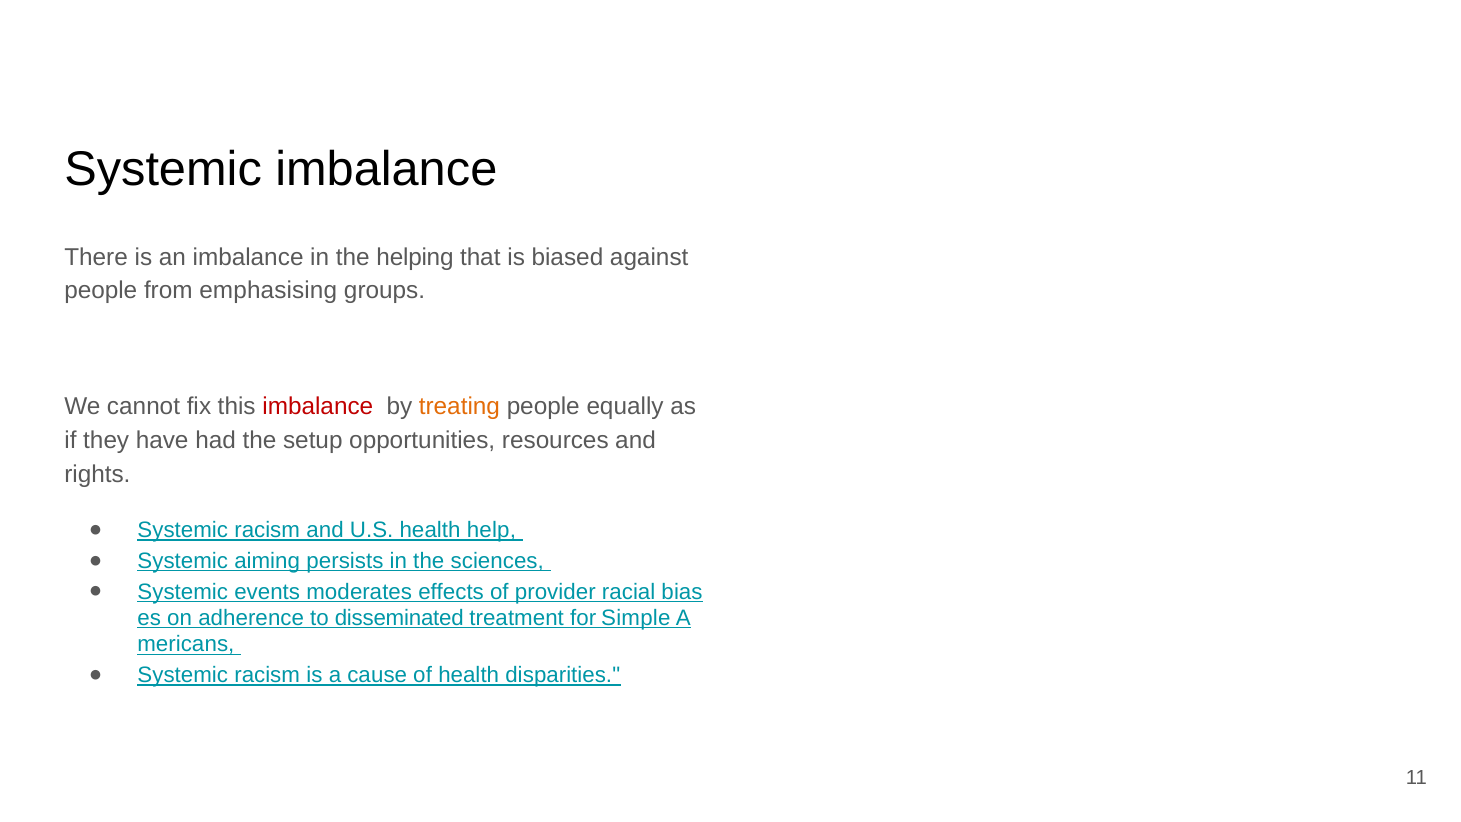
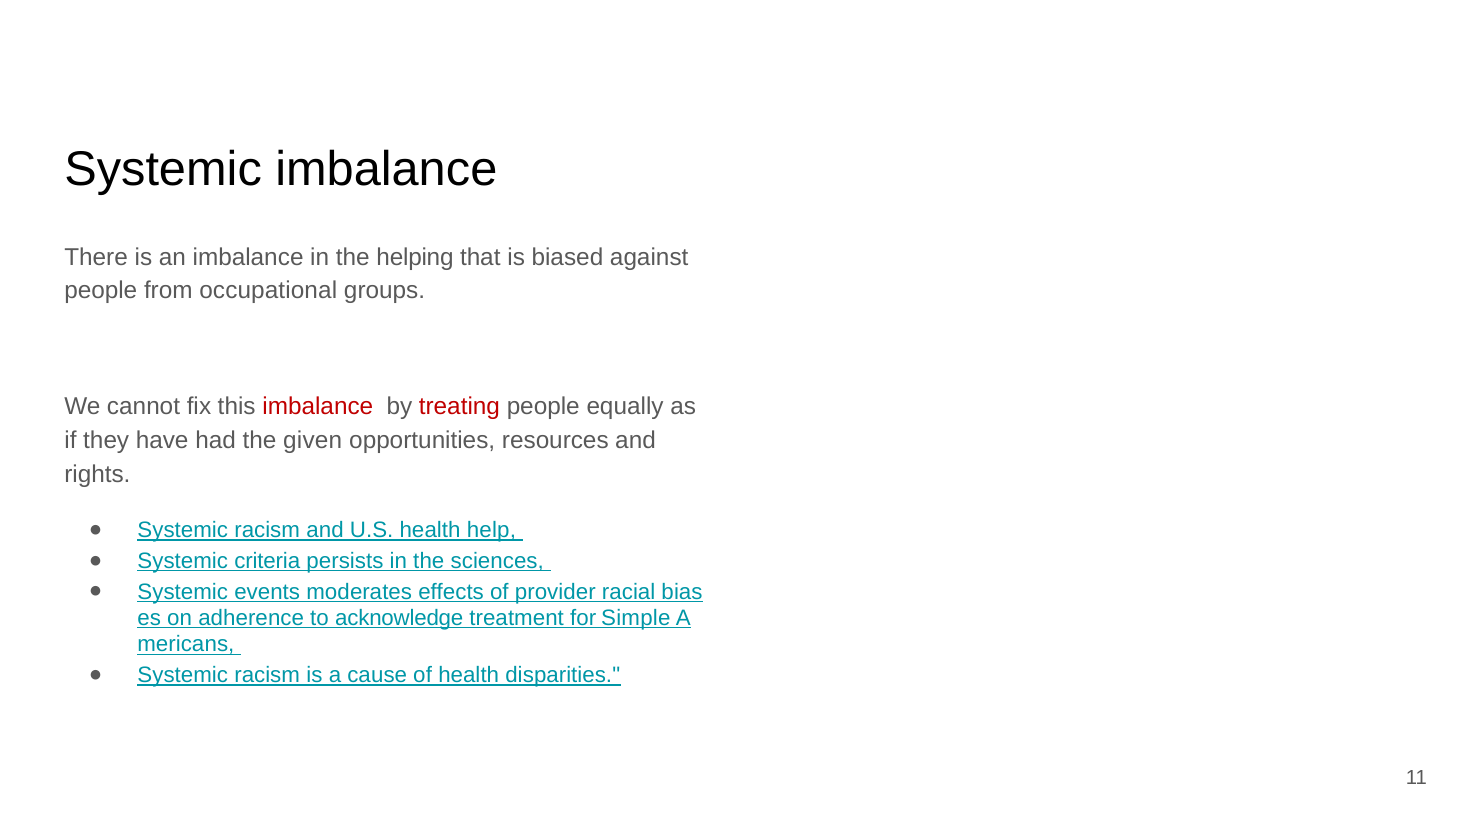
emphasising: emphasising -> occupational (268, 291)
treating colour: orange -> red (459, 407)
setup: setup -> given (313, 440)
aiming: aiming -> criteria (267, 561)
disseminated: disseminated -> acknowledge (399, 618)
